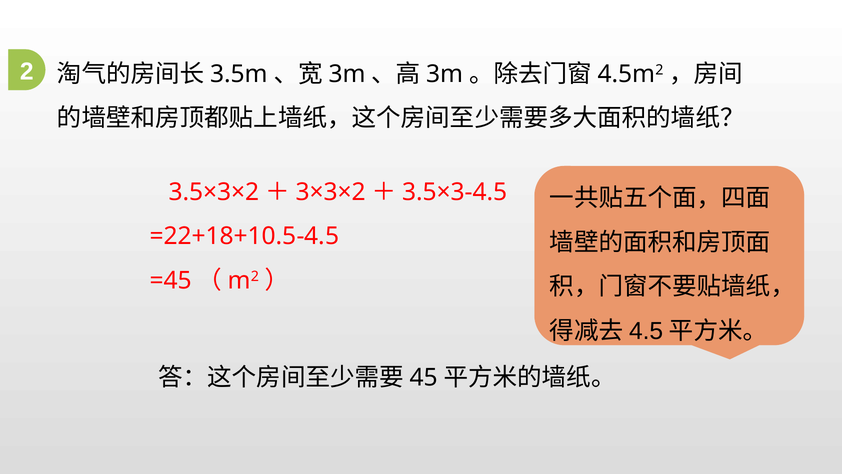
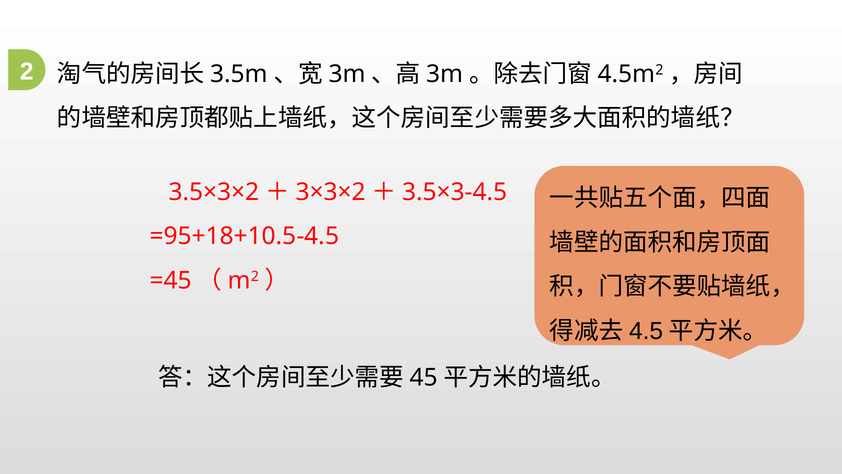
=22+18+10.5-4.5: =22+18+10.5-4.5 -> =95+18+10.5-4.5 (244, 236)
